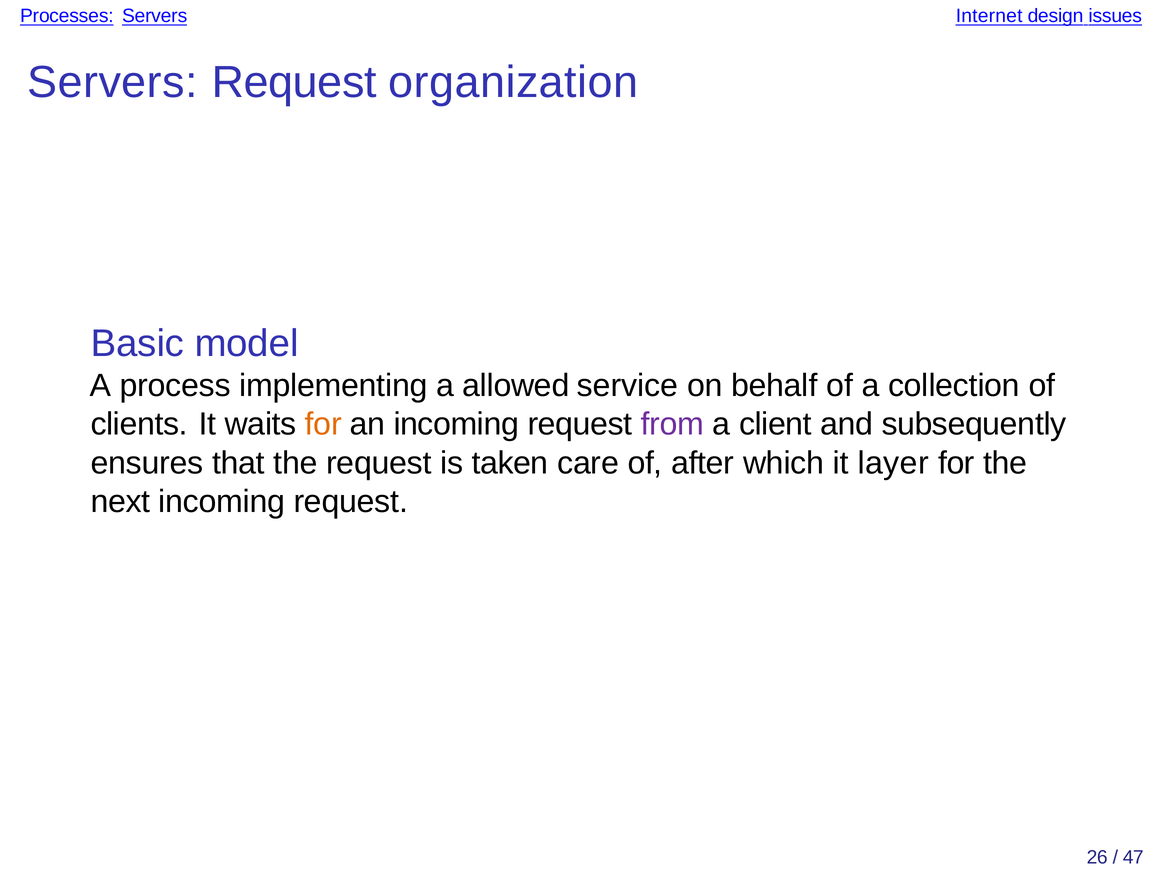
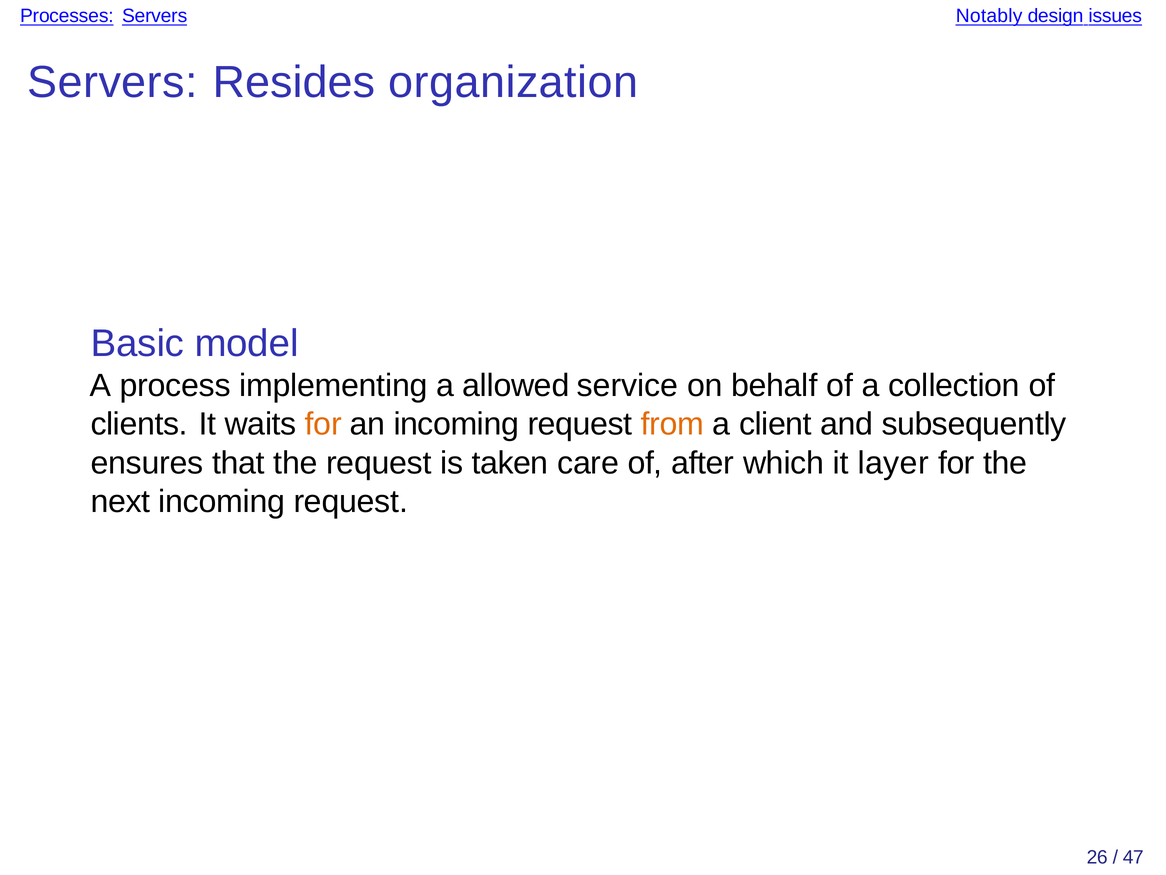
Internet: Internet -> Notably (989, 16)
Servers Request: Request -> Resides (294, 82)
from colour: purple -> orange (672, 425)
